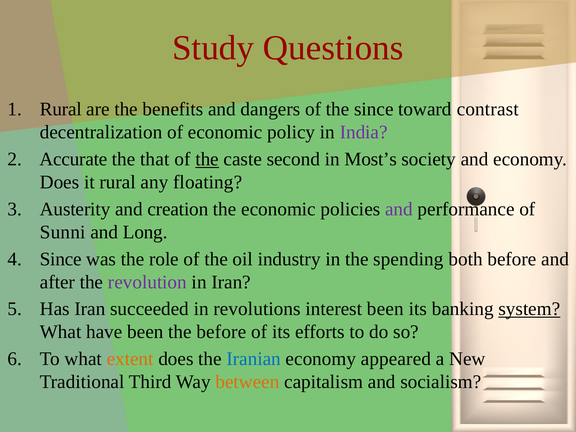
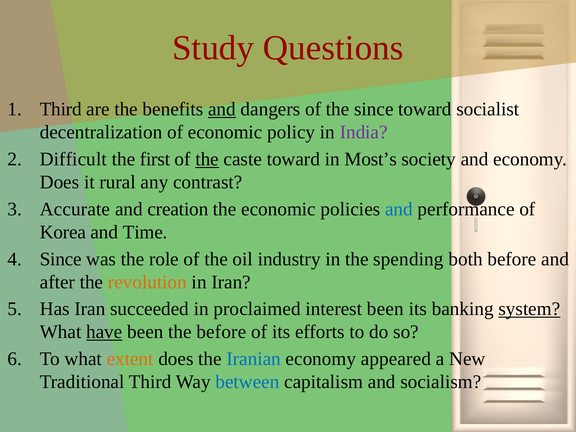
Rural: Rural -> Third (61, 109)
and underline: none -> present (222, 109)
contrast: contrast -> socialist (488, 109)
Accurate: Accurate -> Difficult (73, 159)
that: that -> first (155, 159)
caste second: second -> toward (293, 159)
floating: floating -> contrast (208, 182)
Austerity: Austerity -> Accurate (75, 209)
and colour: purple -> blue (399, 209)
Sunni: Sunni -> Korea (63, 232)
Long: Long -> Time (145, 232)
revolution colour: purple -> orange (147, 282)
revolutions: revolutions -> proclaimed (257, 309)
have underline: none -> present (104, 332)
between colour: orange -> blue (247, 382)
